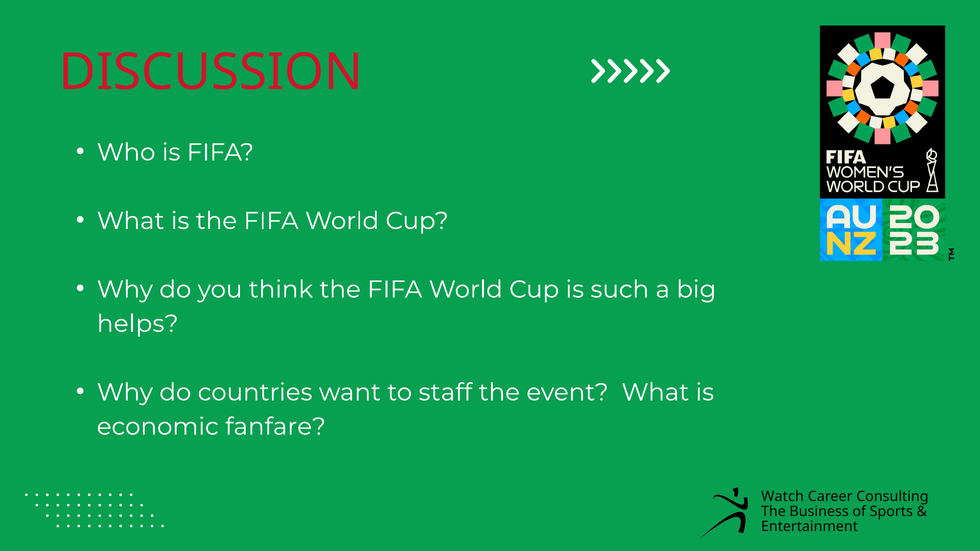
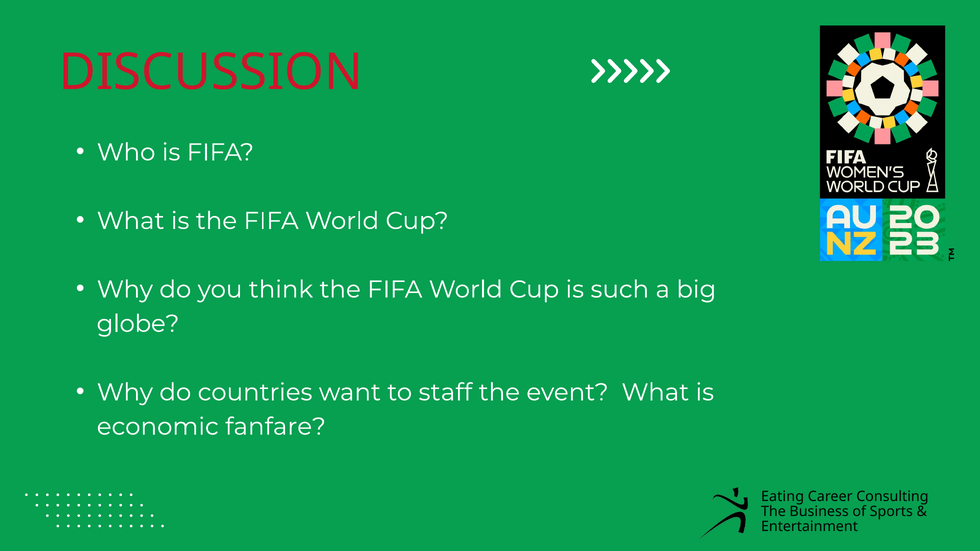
helps: helps -> globe (138, 324)
Watch: Watch -> Eating (783, 497)
